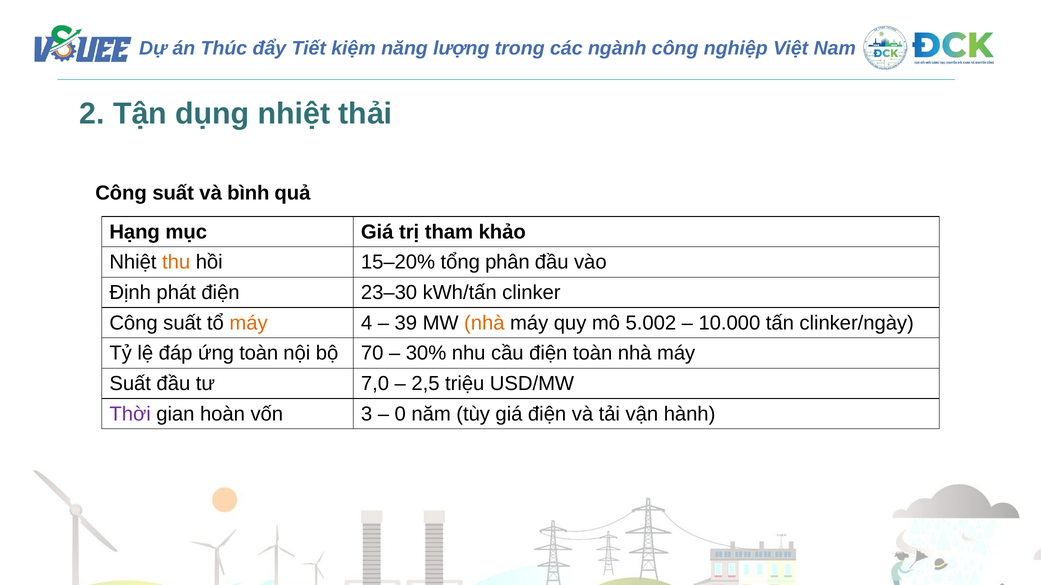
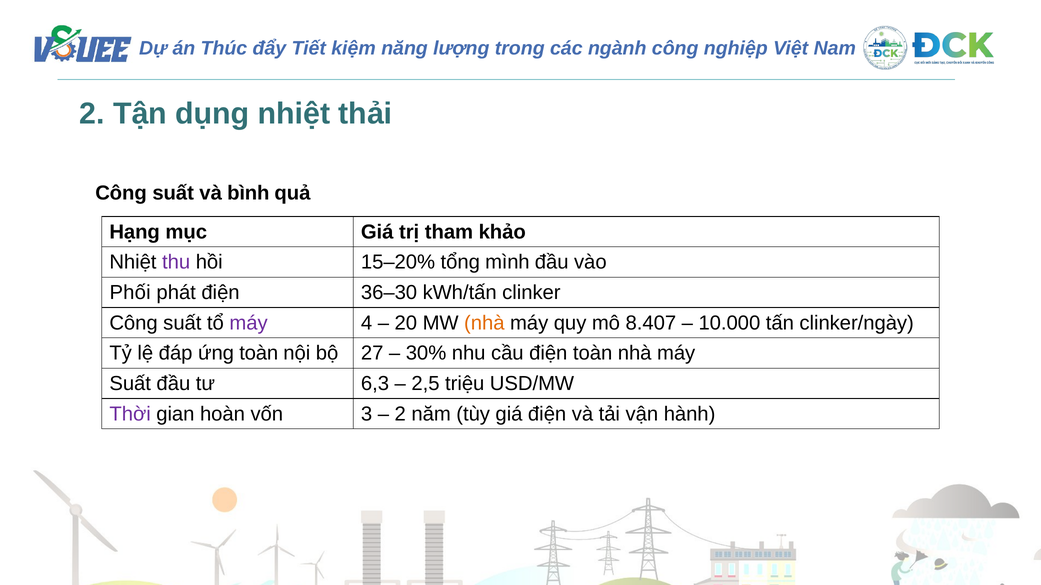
thu colour: orange -> purple (176, 263)
phân: phân -> mình (507, 263)
Định: Định -> Phối (130, 293)
23–30: 23–30 -> 36–30 (389, 293)
máy colour: orange -> purple (249, 323)
39: 39 -> 20 (406, 323)
5.002: 5.002 -> 8.407 (651, 323)
70: 70 -> 27 (372, 354)
7,0: 7,0 -> 6,3 (375, 384)
0: 0 -> 2 (400, 414)
